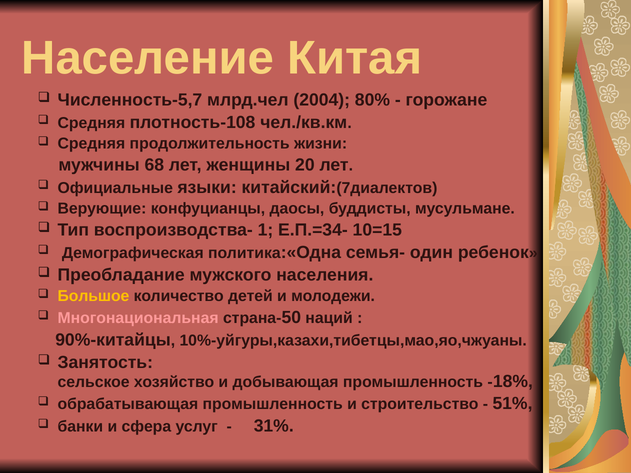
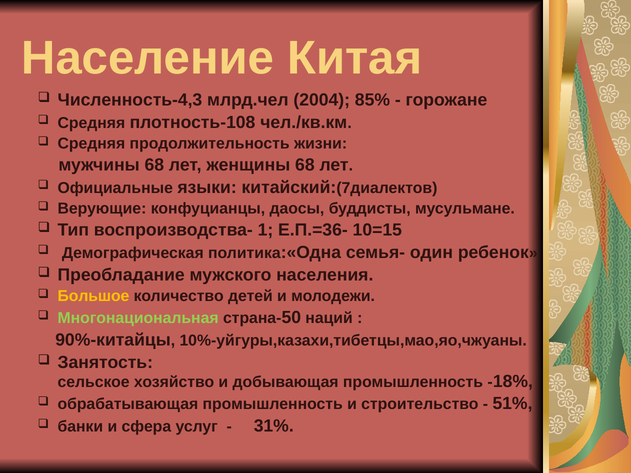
Численность-5,7: Численность-5,7 -> Численность-4,3 (130, 100)
80%: 80% -> 85% (372, 100)
женщины 20: 20 -> 68 (305, 165)
Е.П.=34-: Е.П.=34- -> Е.П.=36- (313, 230)
Многонациональная colour: pink -> light green (138, 318)
